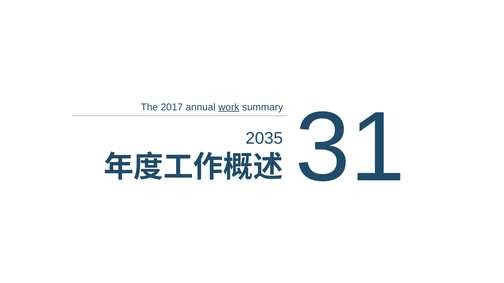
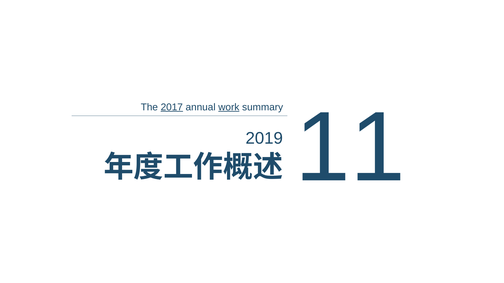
2017 underline: none -> present (172, 107)
31: 31 -> 11 (350, 148)
2035: 2035 -> 2019 (264, 139)
